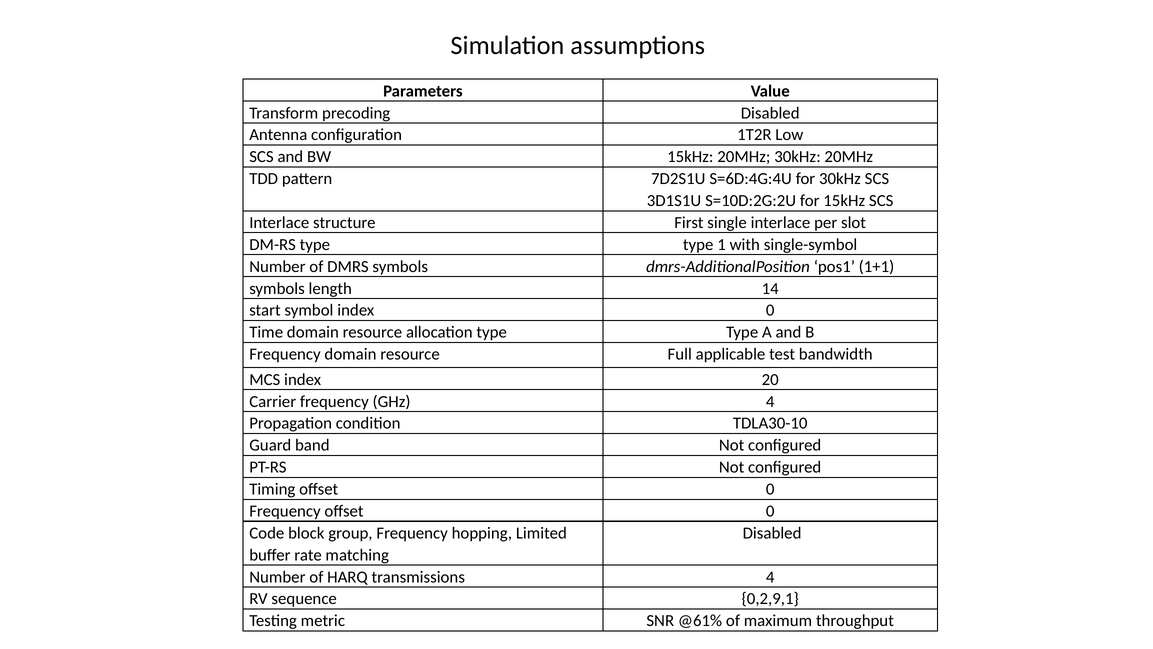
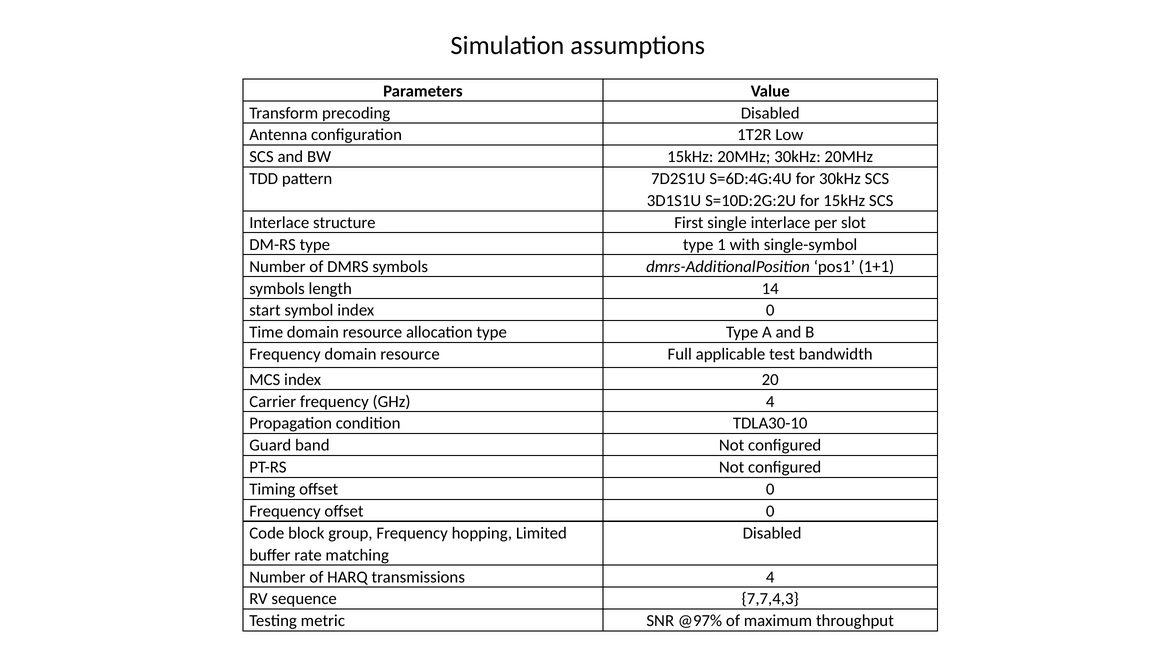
0,2,9,1: 0,2,9,1 -> 7,7,4,3 (770, 599)
@61%: @61% -> @97% (700, 620)
